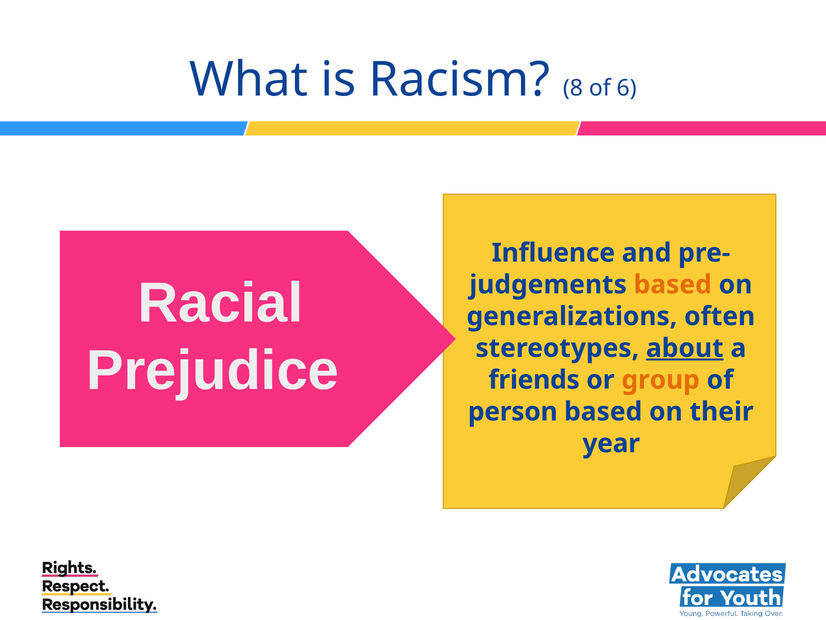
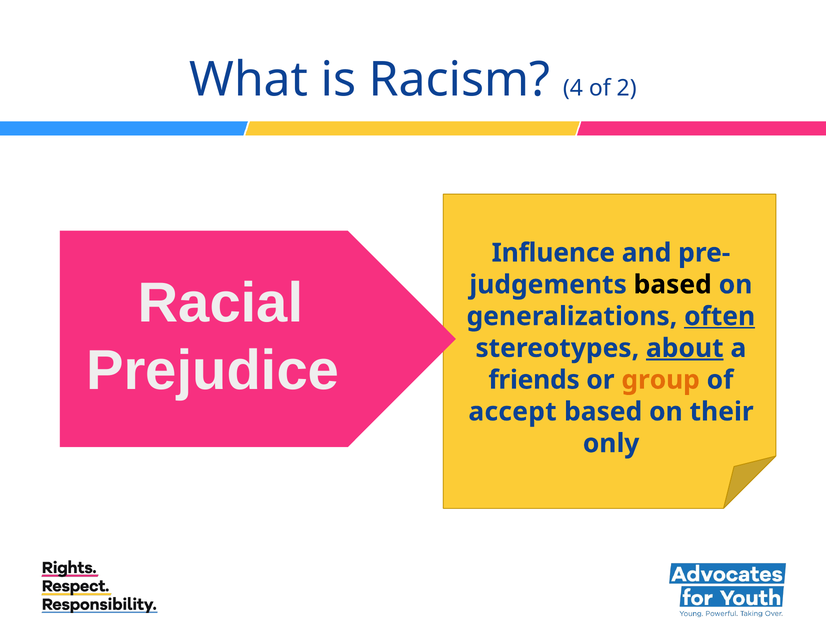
8: 8 -> 4 (573, 88)
6: 6 -> 2 (627, 88)
based colour: orange -> black (673, 284)
often underline: none -> present (720, 316)
person: person -> accept (513, 411)
year: year -> only (611, 443)
